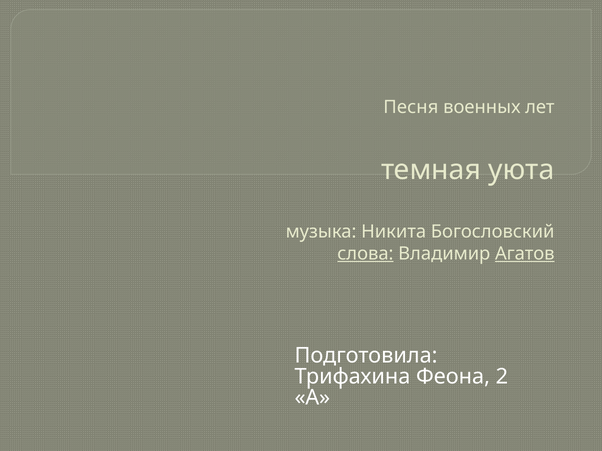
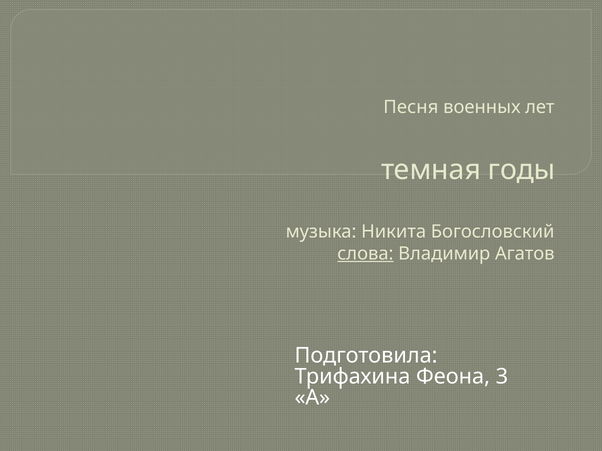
уюта: уюта -> годы (522, 170)
Агатов underline: present -> none (525, 254)
2: 2 -> 3 (502, 377)
